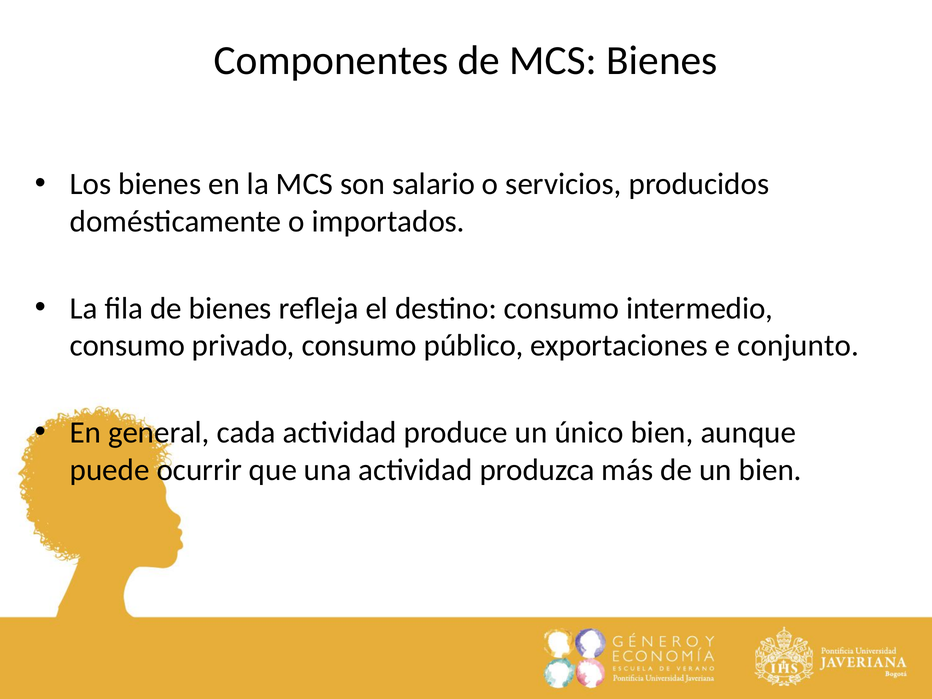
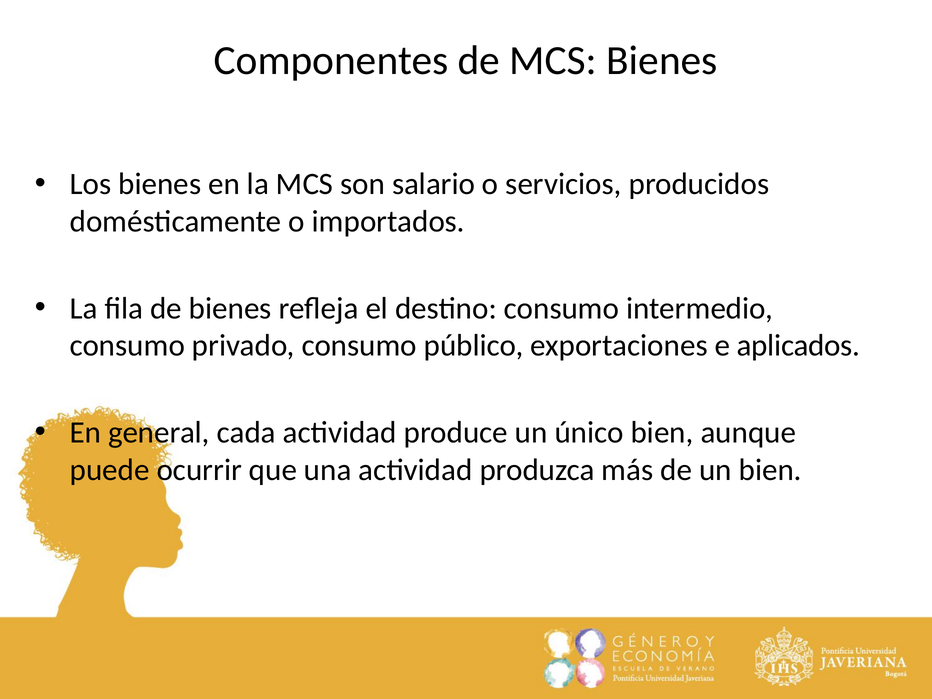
conjunto: conjunto -> aplicados (798, 346)
